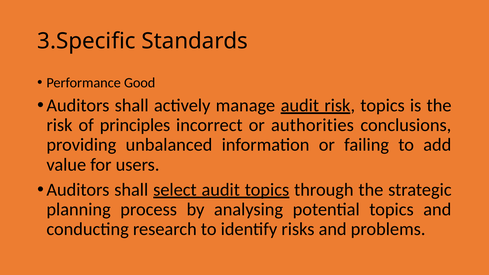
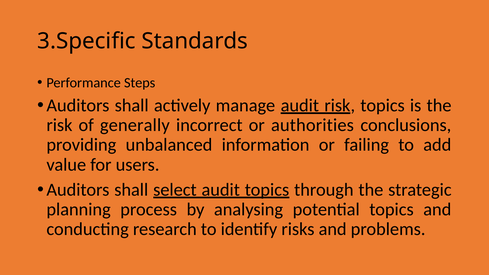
Good: Good -> Steps (140, 83)
principles: principles -> generally (135, 125)
